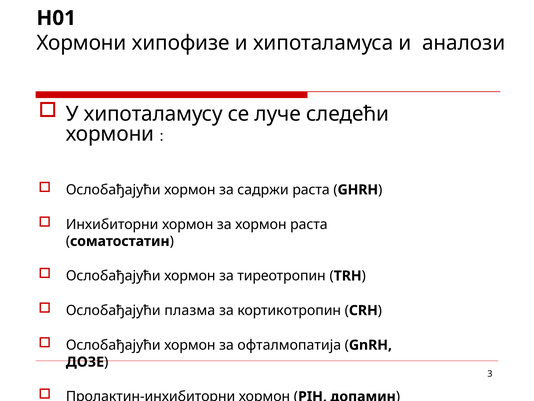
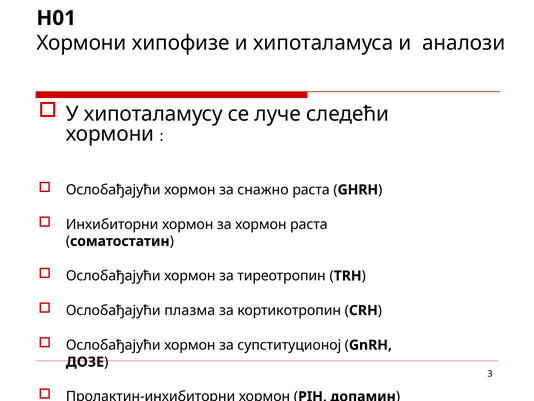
садржи: садржи -> снажно (263, 190)
офталмопатија: офталмопатија -> супституционој (289, 345)
